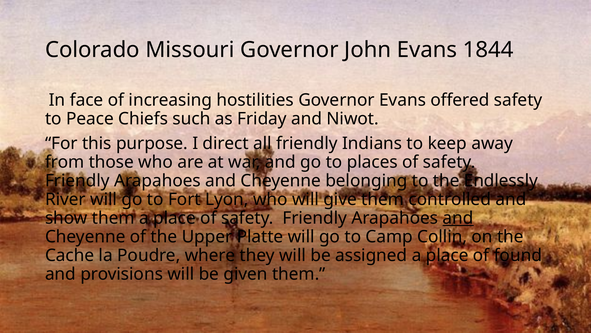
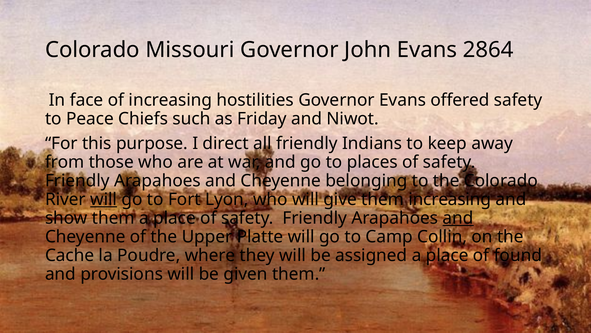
1844: 1844 -> 2864 (488, 50)
the Endlessly: Endlessly -> Colorado (501, 181)
will underline: none -> present (104, 199)
them controlled: controlled -> increasing (450, 199)
